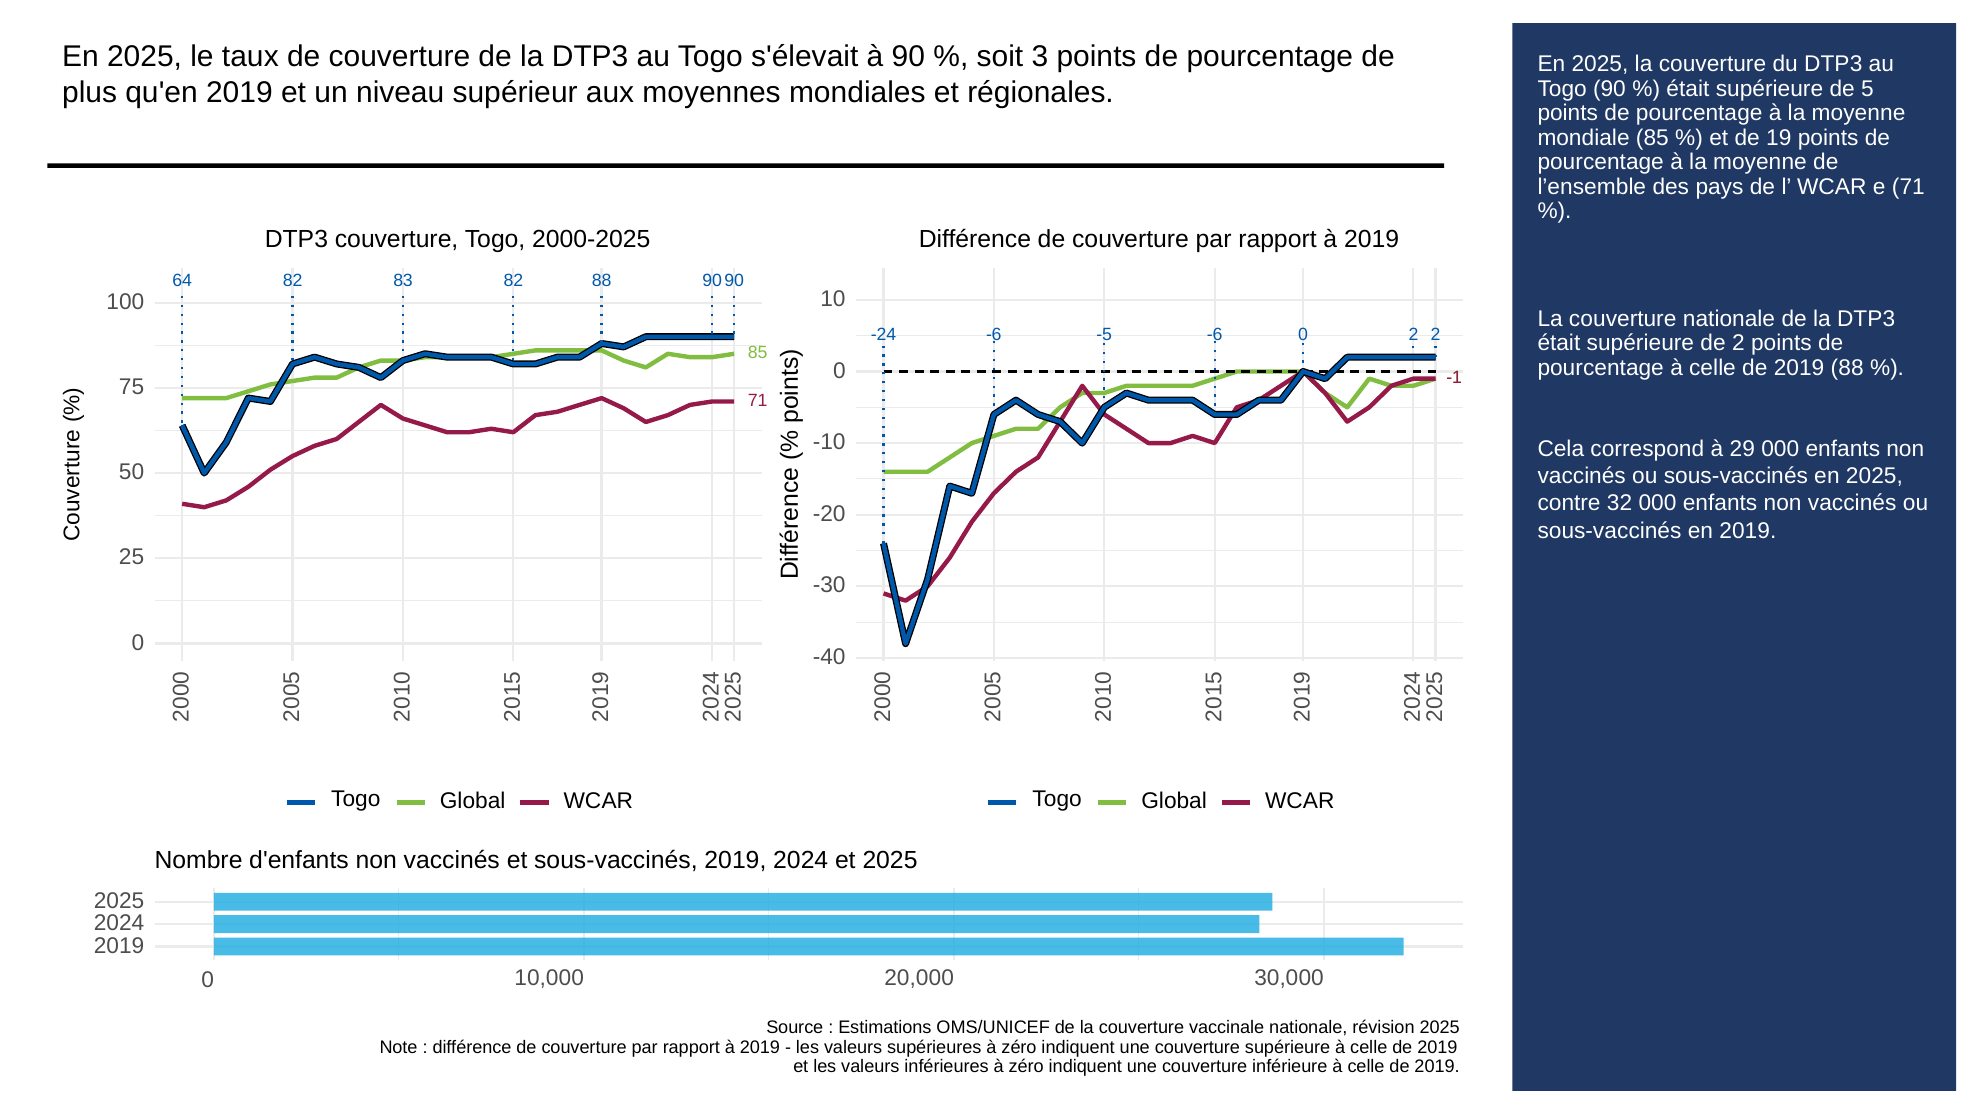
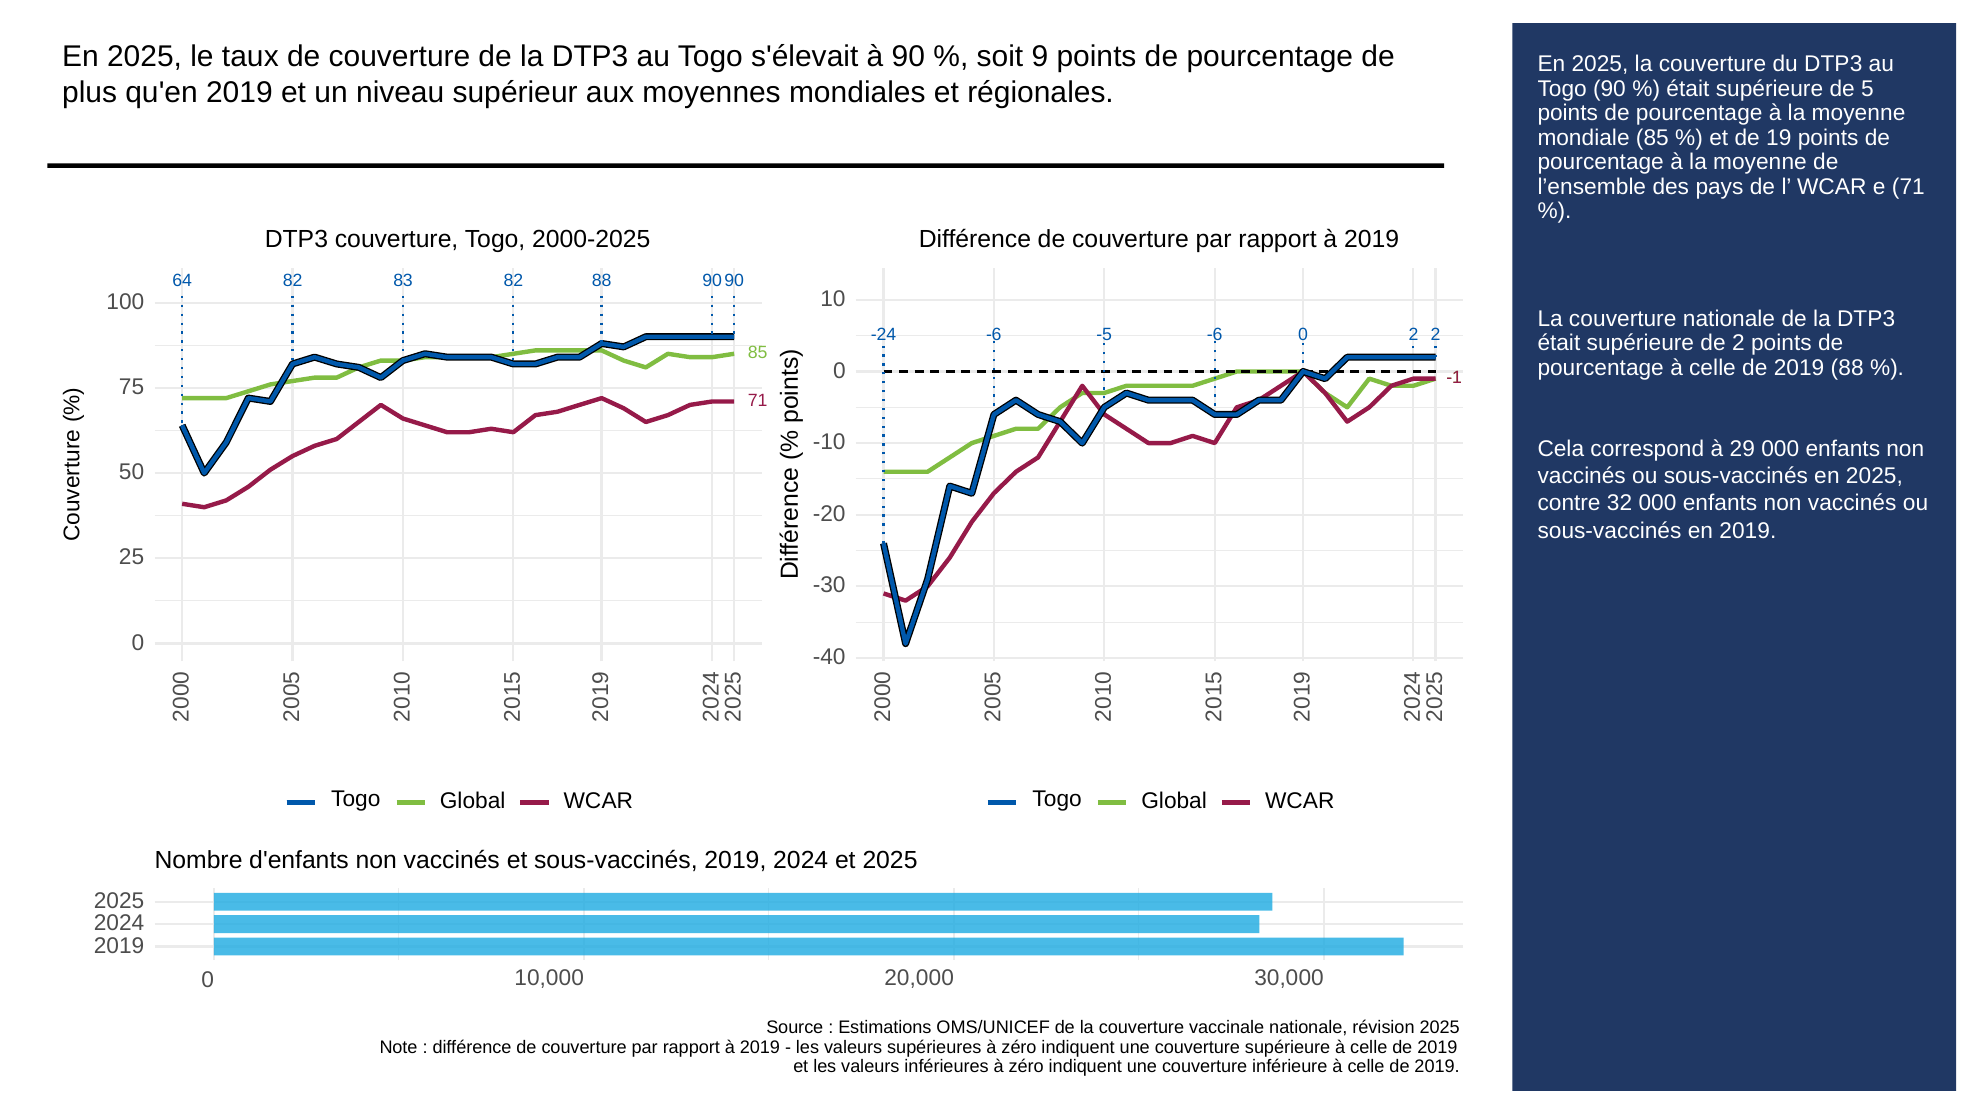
soit 3: 3 -> 9 (1040, 57)
